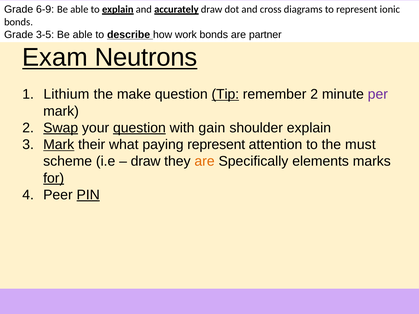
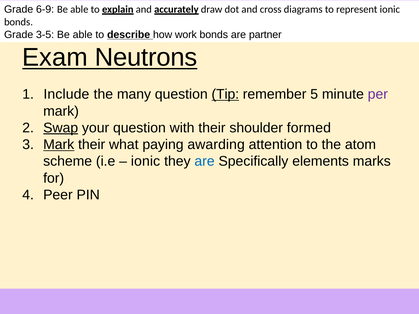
Lithium: Lithium -> Include (66, 94)
make: make -> many (134, 94)
remember 2: 2 -> 5 (314, 94)
question underline: present -> none (139, 128)
with gain: gain -> their (212, 128)
shoulder explain: explain -> formed (309, 128)
paying represent: represent -> awarding (216, 145)
must: must -> atom (360, 145)
draw: draw -> ionic (146, 161)
are colour: orange -> blue (205, 161)
for underline: present -> none (54, 178)
PIN underline: present -> none (88, 195)
